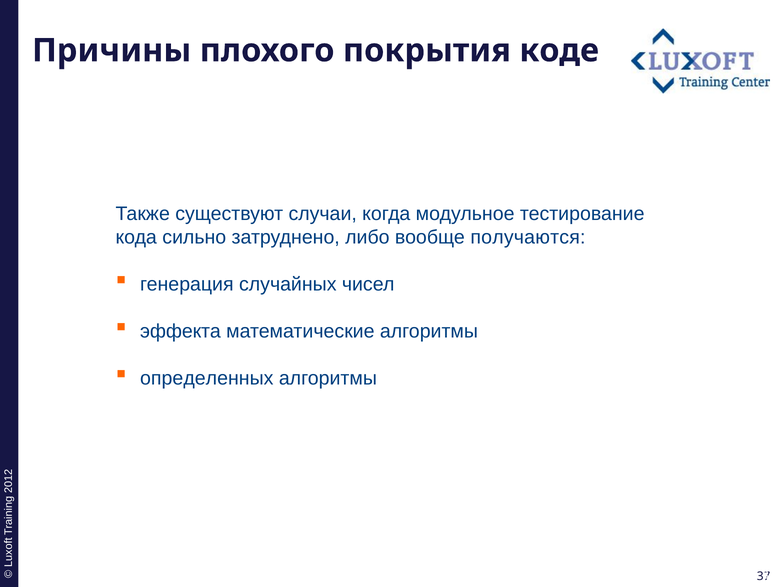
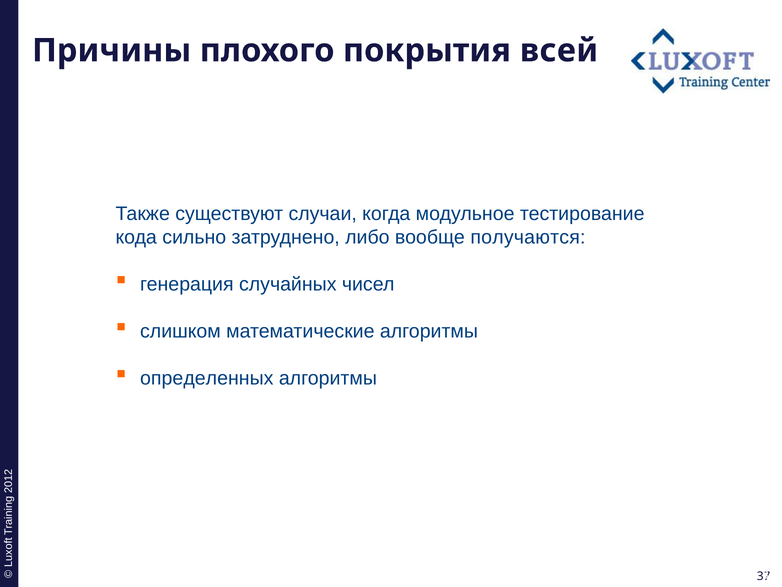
коде: коде -> всей (559, 51)
эффекта: эффекта -> слишком (180, 331)
